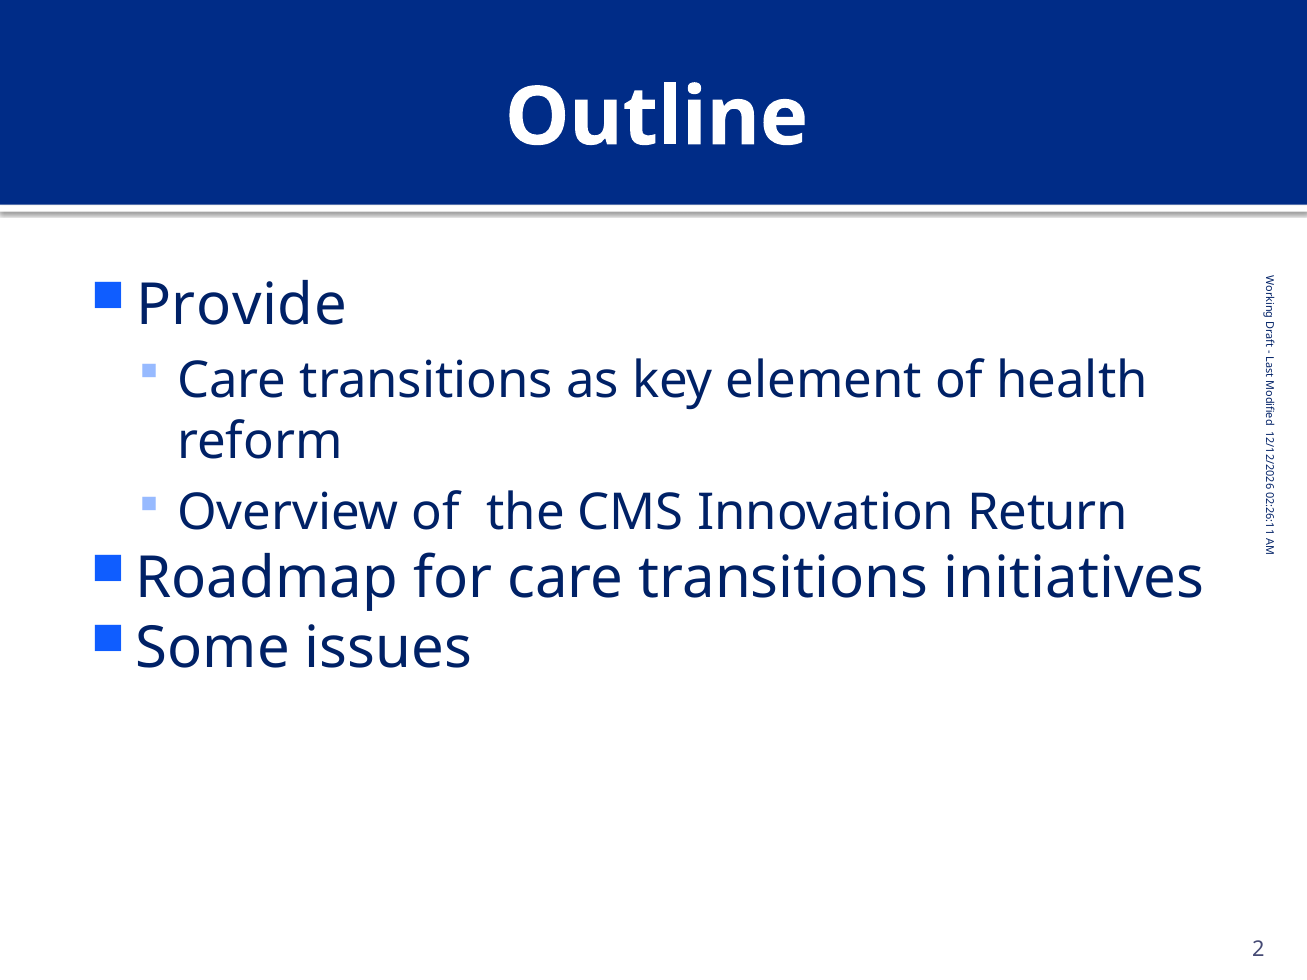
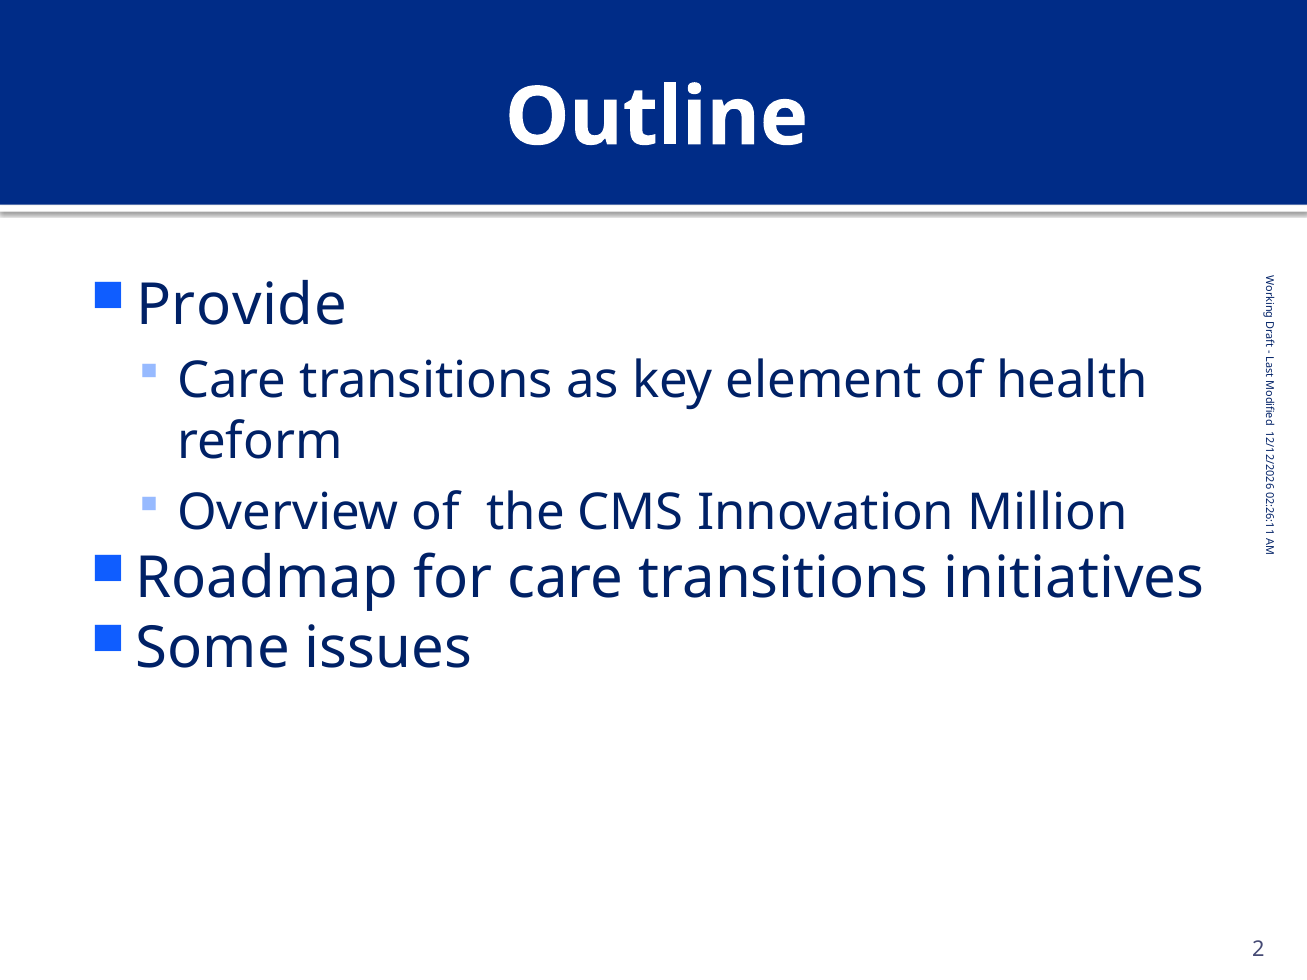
Return: Return -> Million (1048, 513)
